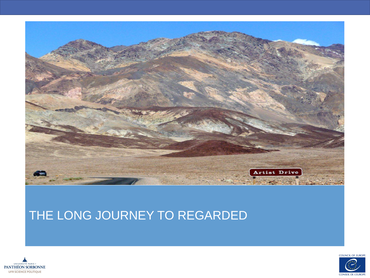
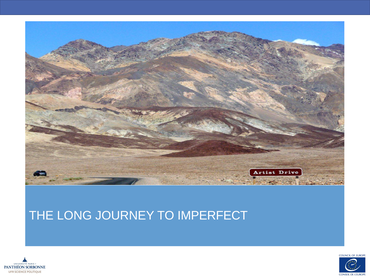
REGARDED: REGARDED -> IMPERFECT (213, 215)
